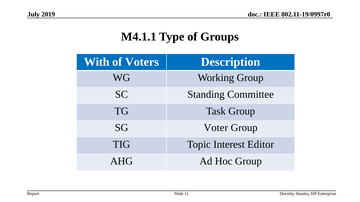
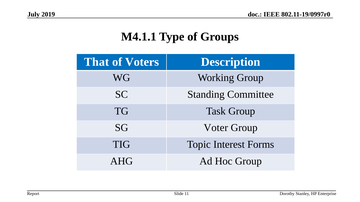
With: With -> That (97, 62)
Editor: Editor -> Forms (261, 145)
